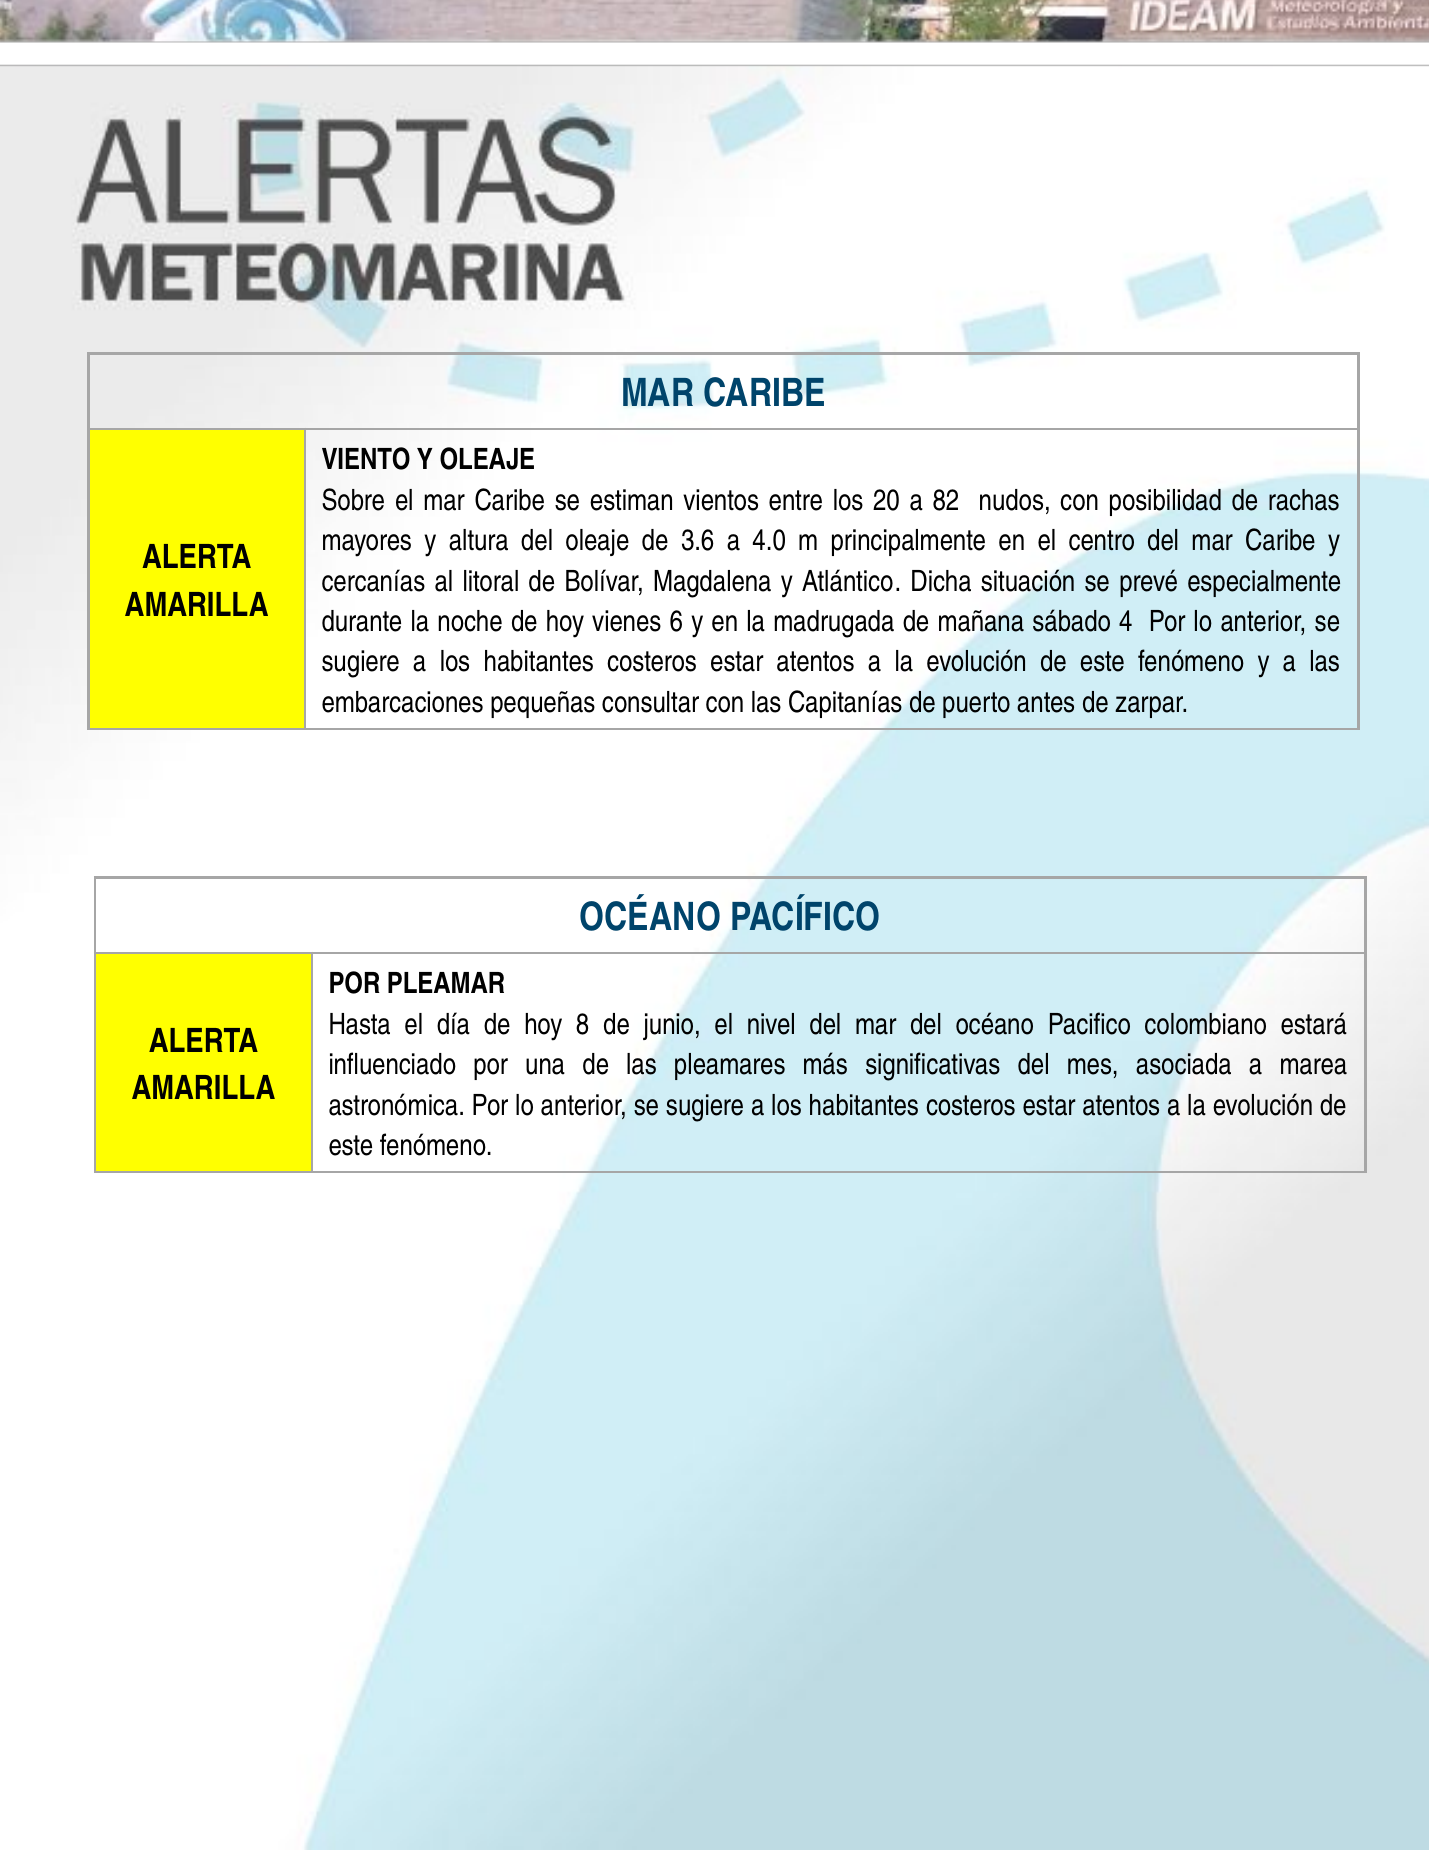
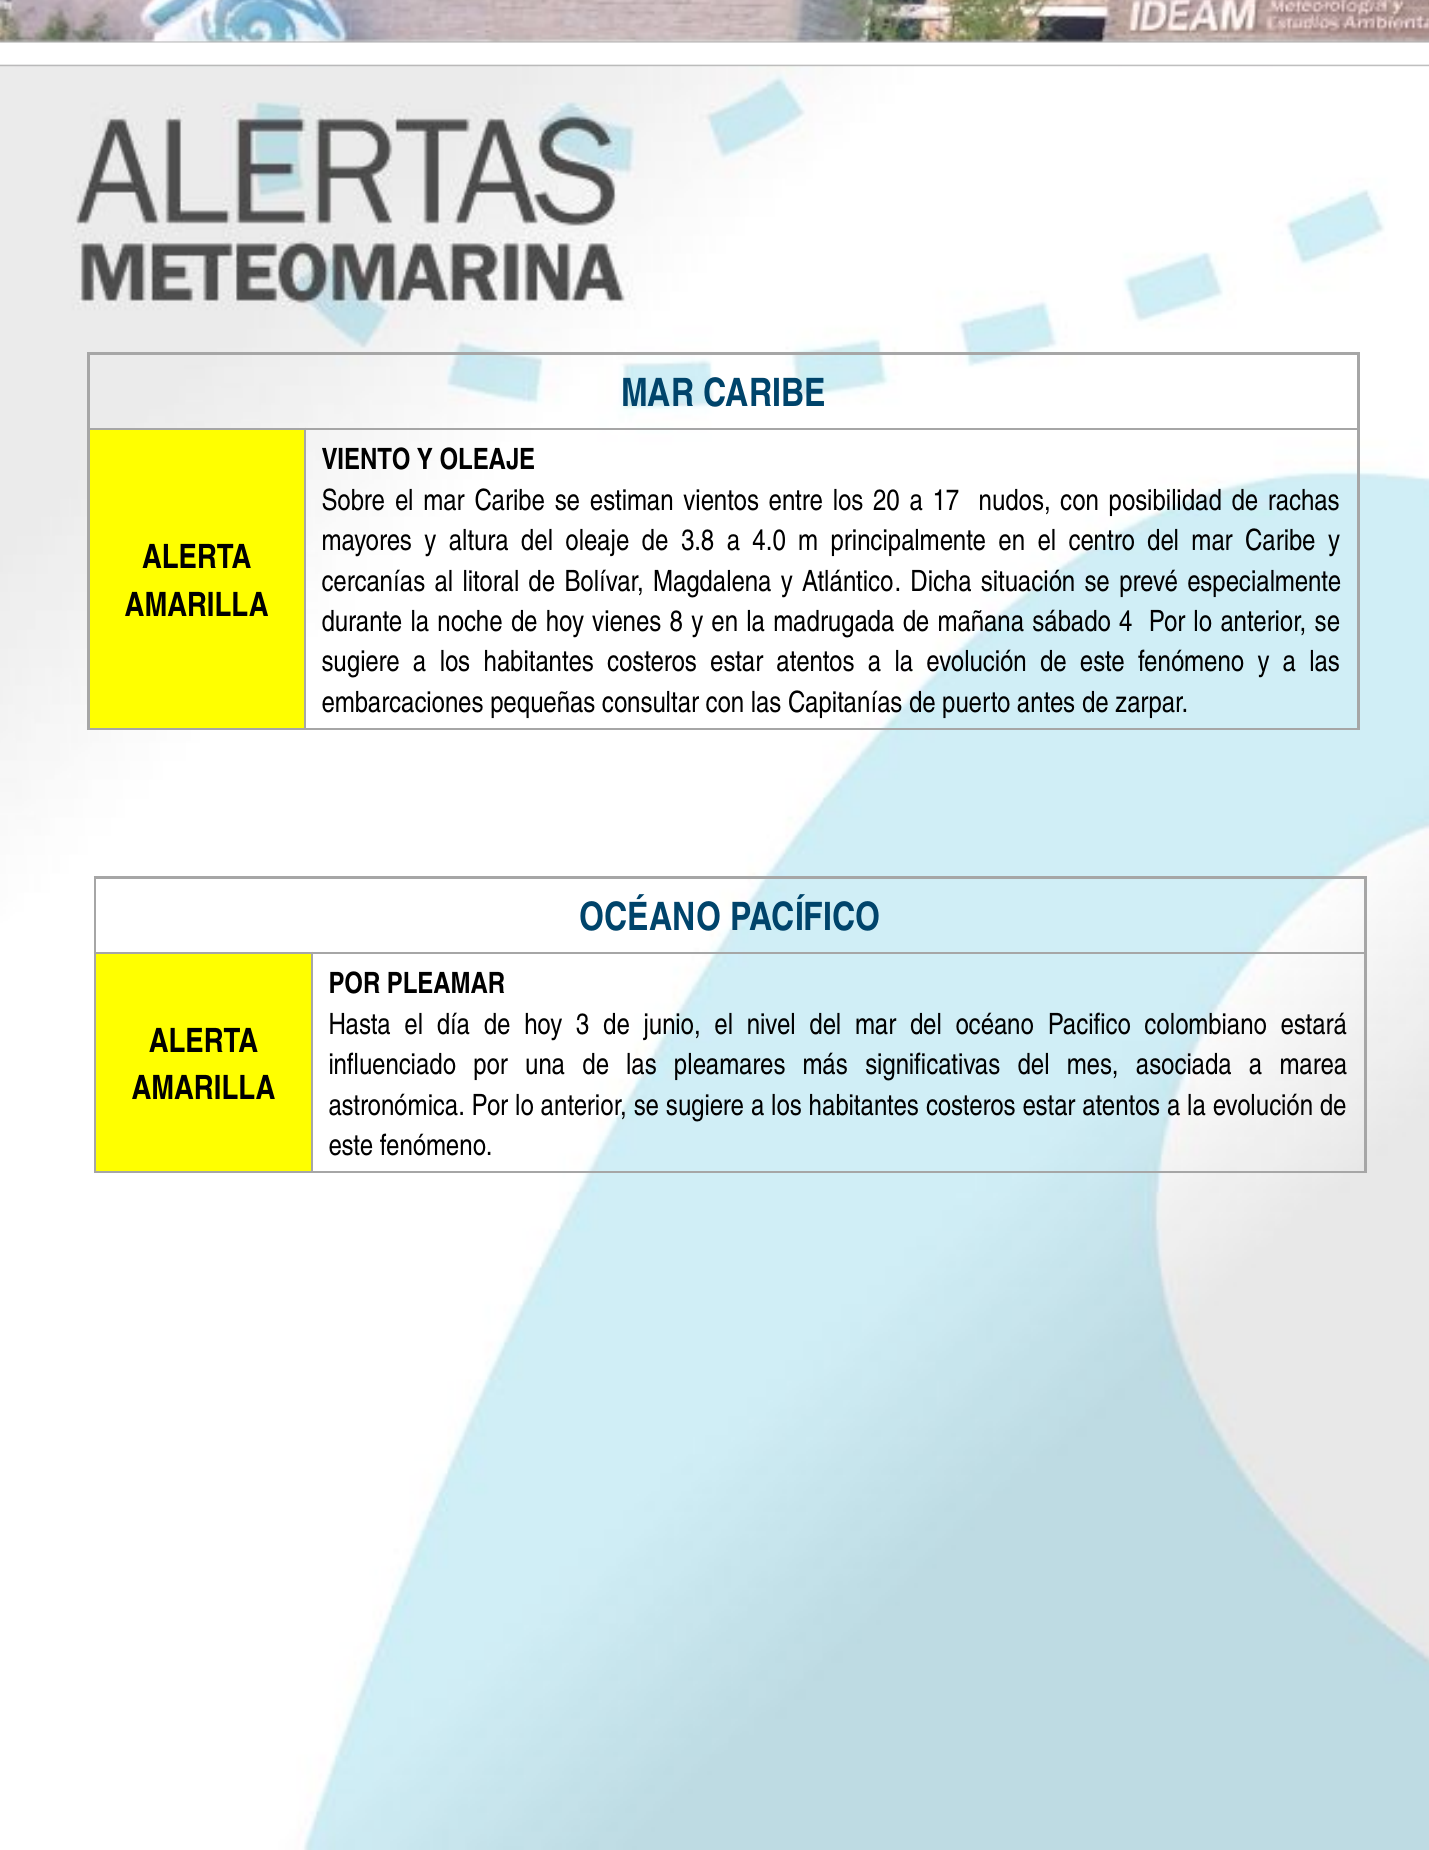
82: 82 -> 17 (946, 501)
3.6: 3.6 -> 3.8 (698, 541)
6: 6 -> 8 (676, 622)
8: 8 -> 3 (583, 1025)
